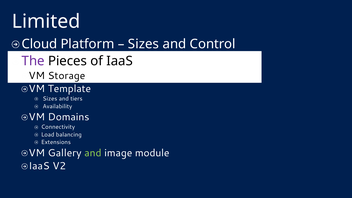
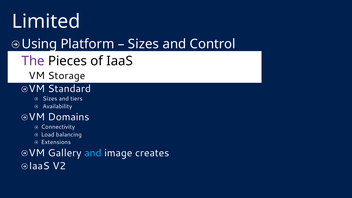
Cloud: Cloud -> Using (39, 44)
Template: Template -> Standard (69, 89)
and colour: light green -> light blue (93, 153)
module: module -> creates (152, 153)
